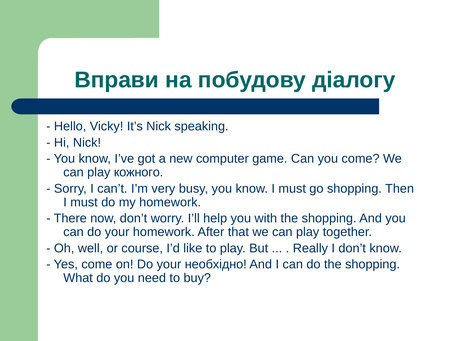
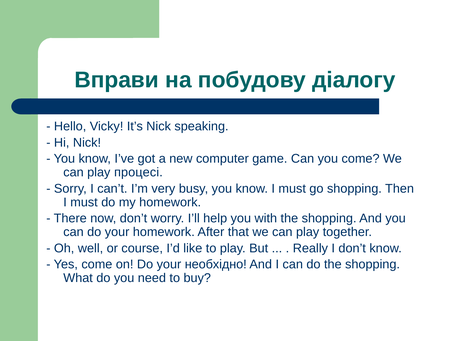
кожного: кожного -> процесі (138, 173)
